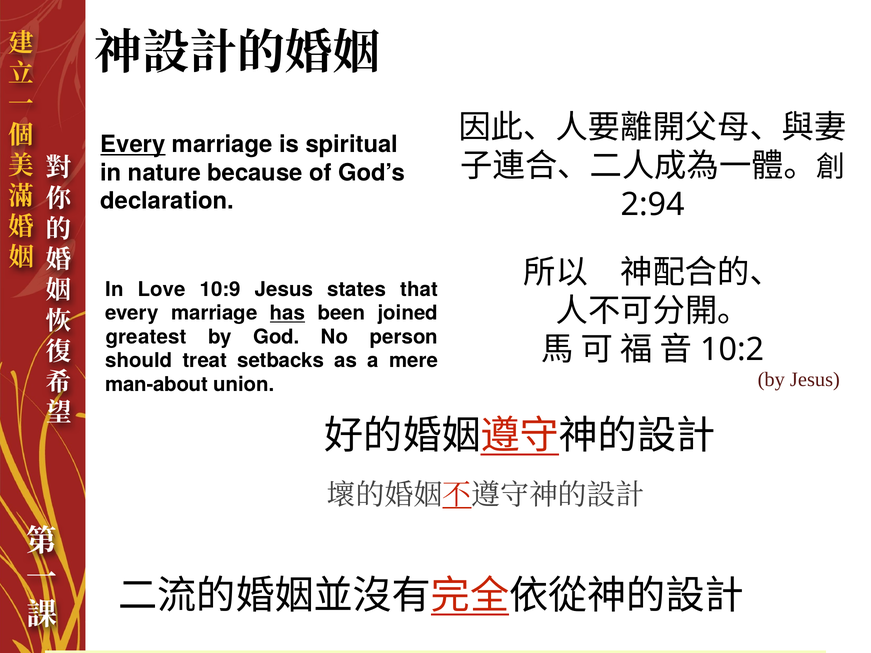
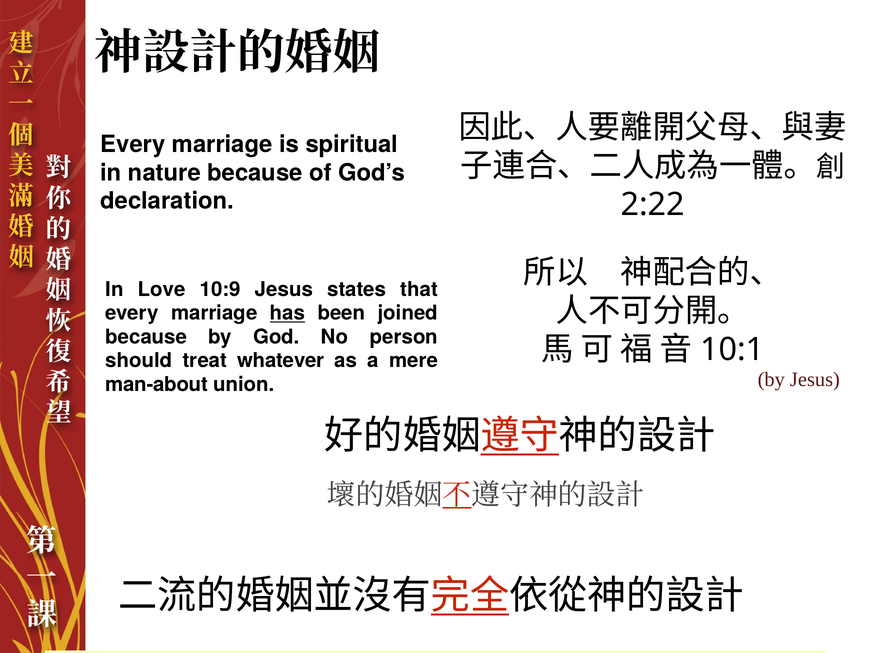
Every underline: present -> none (133, 145)
2:94: 2:94 -> 2:22 (653, 204)
greatest: greatest -> because (146, 337)
10:2: 10:2 -> 10:1 (732, 349)
setbacks: setbacks -> whatever (281, 361)
